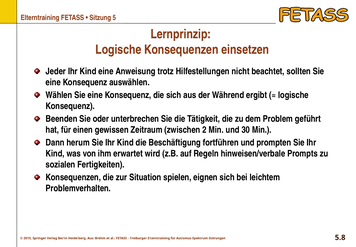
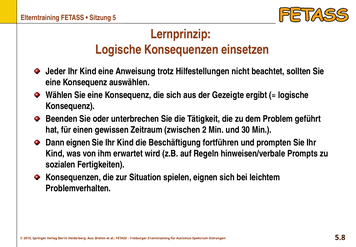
Während: Während -> Gezeigte (228, 95)
Dann herum: herum -> eignen (78, 142)
